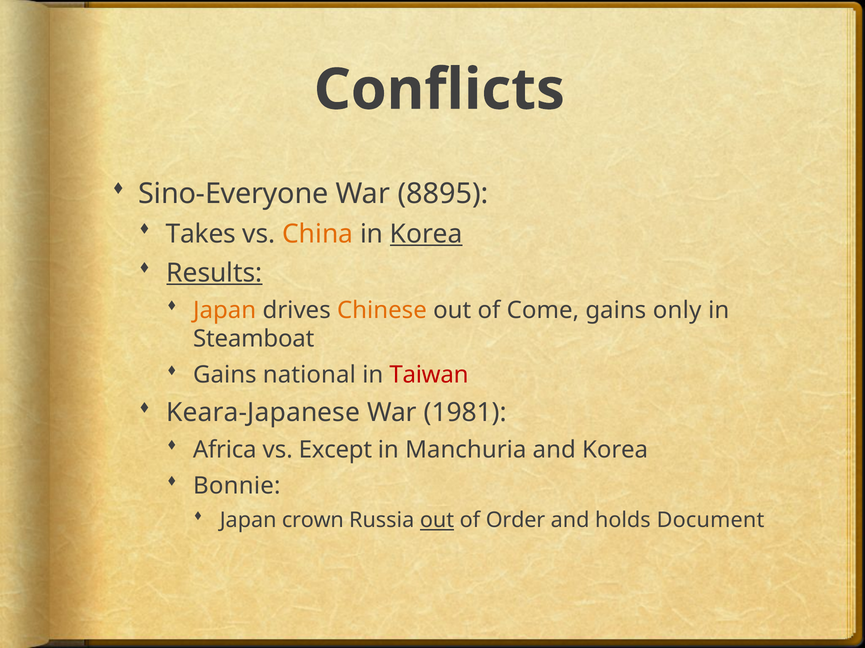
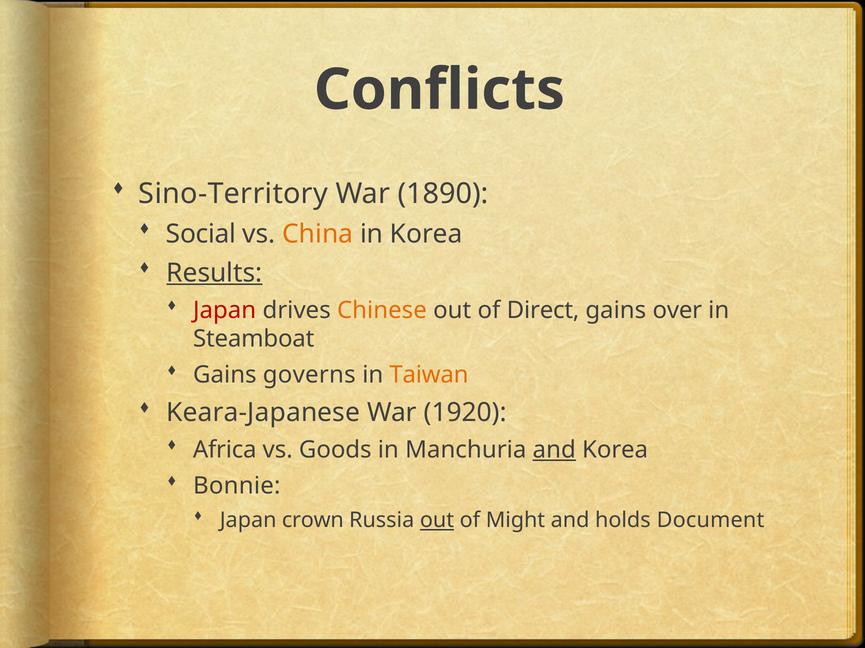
Sino-Everyone: Sino-Everyone -> Sino-Territory (233, 194)
8895: 8895 -> 1890 (443, 194)
Takes: Takes -> Social (201, 234)
Korea underline: present -> none (426, 234)
Japan colour: orange -> red (225, 311)
Come: Come -> Direct (543, 311)
only: only -> over (677, 311)
national: national -> governs (309, 375)
Taiwan colour: red -> orange (429, 375)
1981: 1981 -> 1920 (465, 413)
Except: Except -> Goods (335, 450)
and underline: none -> present (554, 450)
Order: Order -> Might (515, 521)
